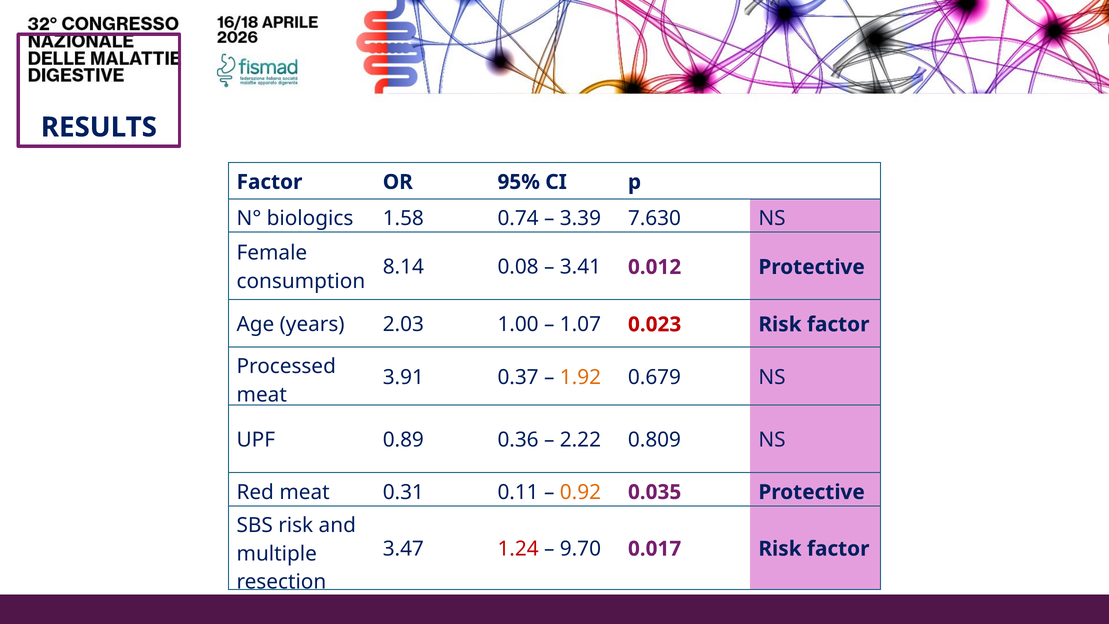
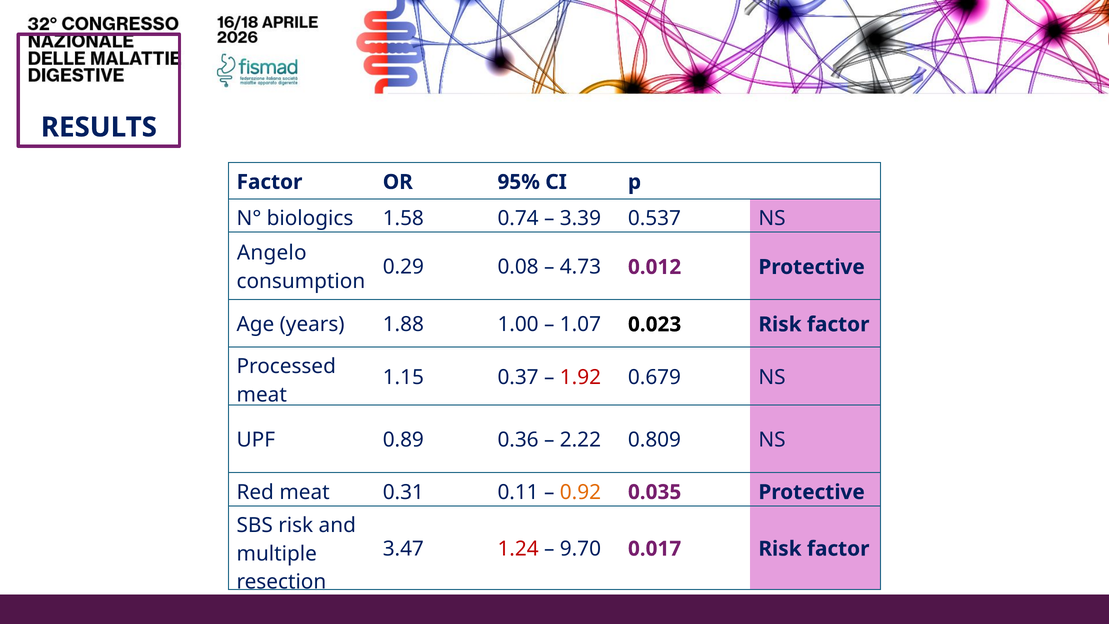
7.630: 7.630 -> 0.537 (654, 218)
Female: Female -> Angelo (272, 253)
8.14: 8.14 -> 0.29 (403, 267)
3.41: 3.41 -> 4.73 (580, 267)
2.03: 2.03 -> 1.88 (403, 324)
0.023 colour: red -> black (655, 324)
3.91: 3.91 -> 1.15 (403, 377)
1.92 colour: orange -> red (580, 377)
